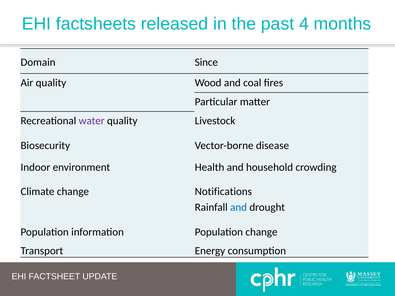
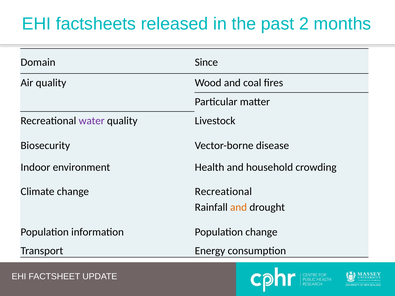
4: 4 -> 2 (304, 24)
change Notifications: Notifications -> Recreational (223, 192)
and colour: blue -> orange (239, 207)
